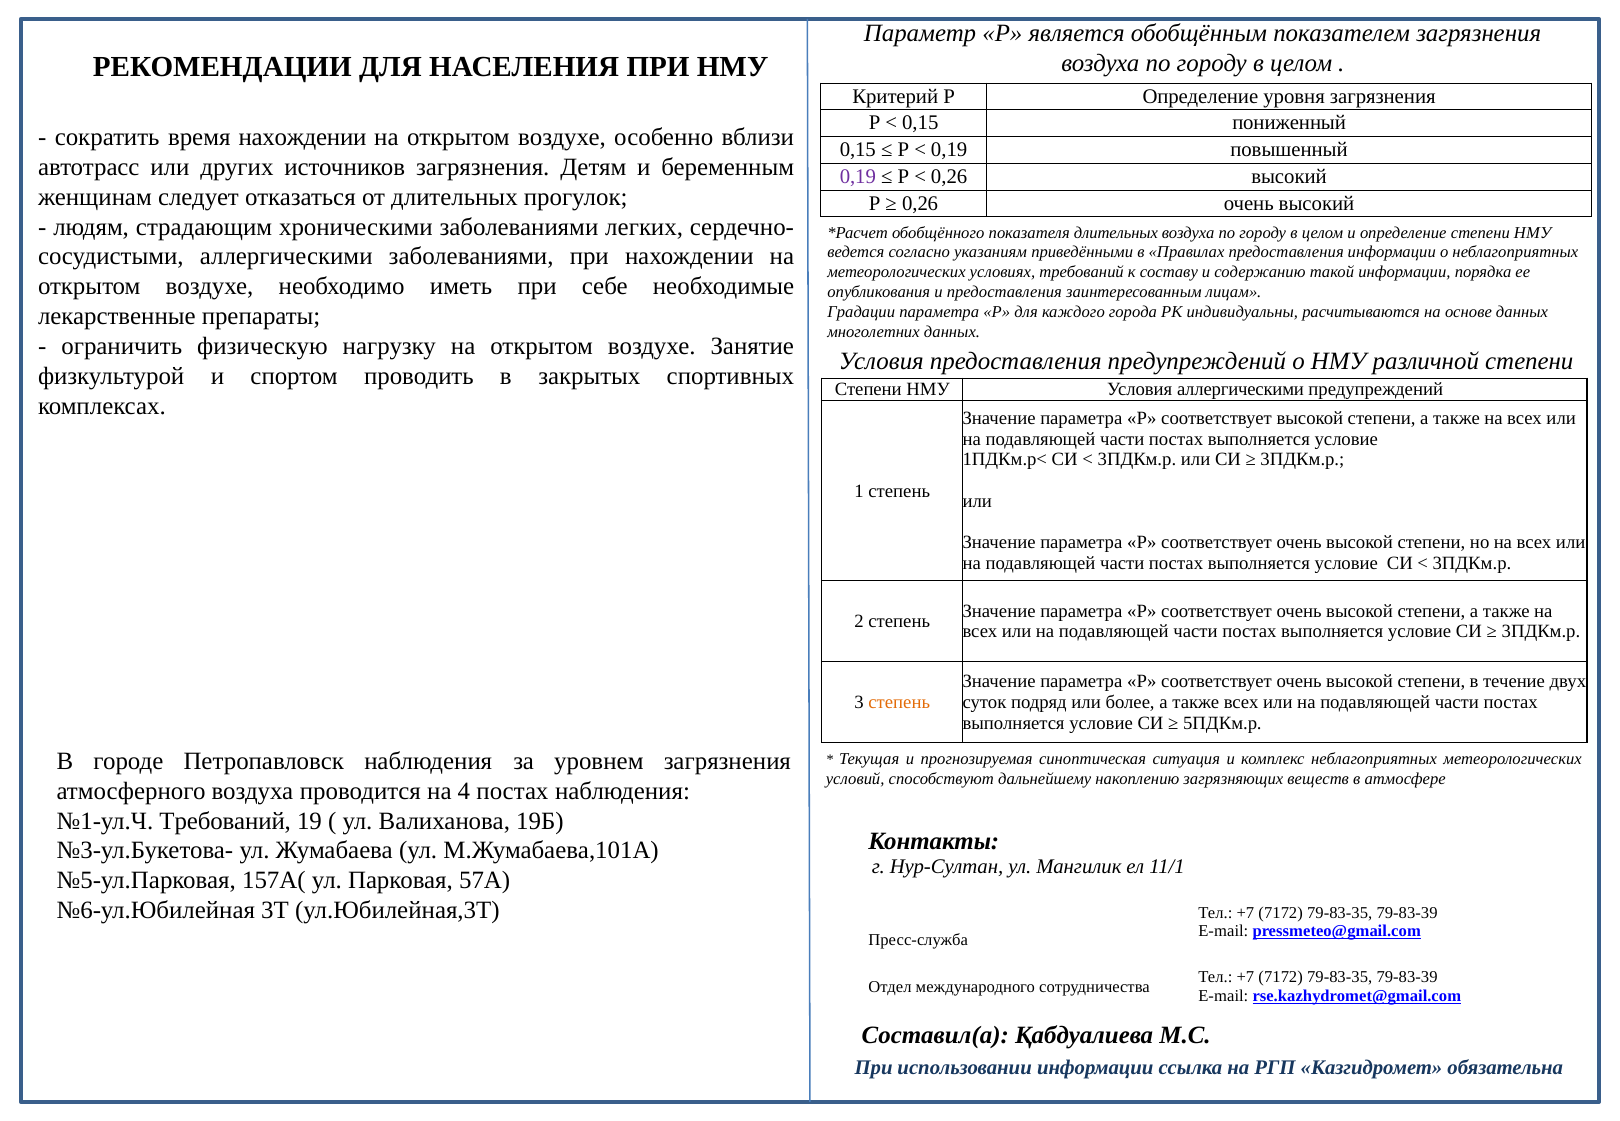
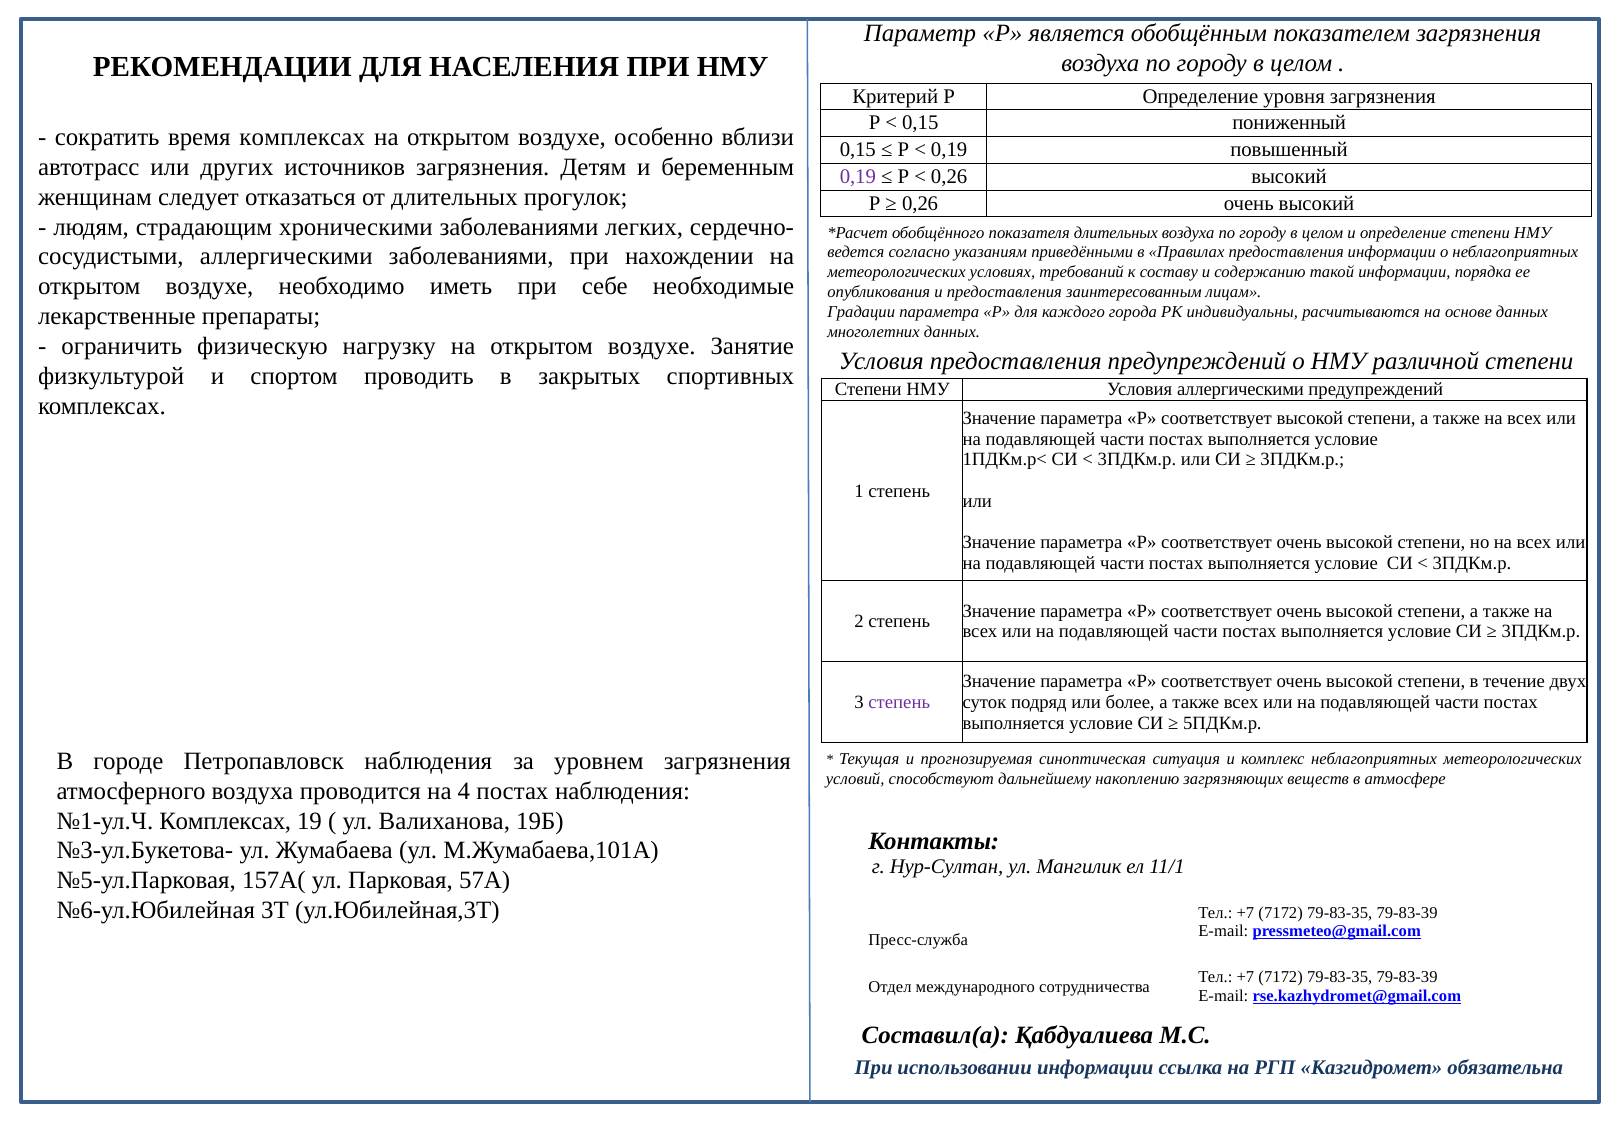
время нахождении: нахождении -> комплексах (302, 137)
степень colour: orange -> purple (899, 703)
№1-ул.Ч Требований: Требований -> Комплексах (225, 821)
